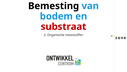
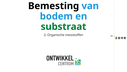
substraat colour: red -> green (64, 26)
